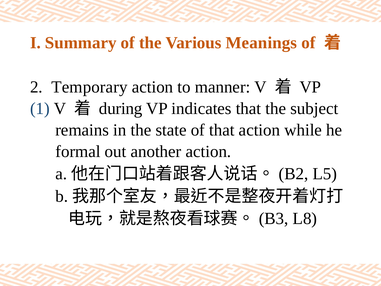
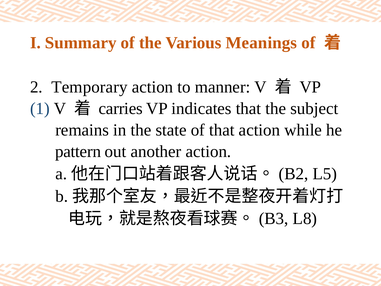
during: during -> carries (121, 109)
formal: formal -> pattern (78, 151)
